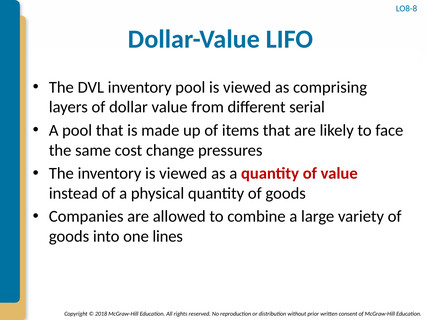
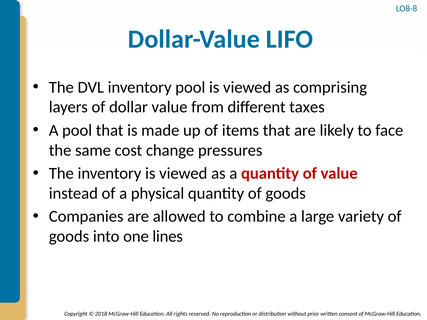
serial: serial -> taxes (307, 107)
